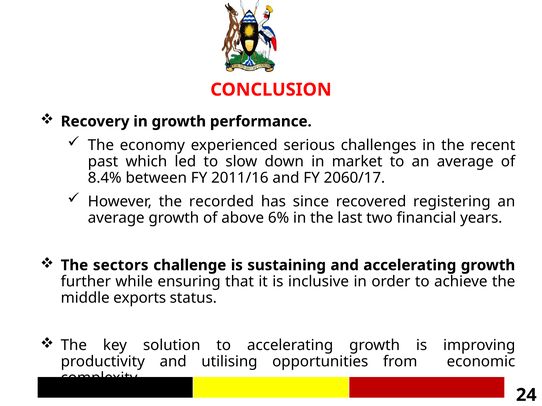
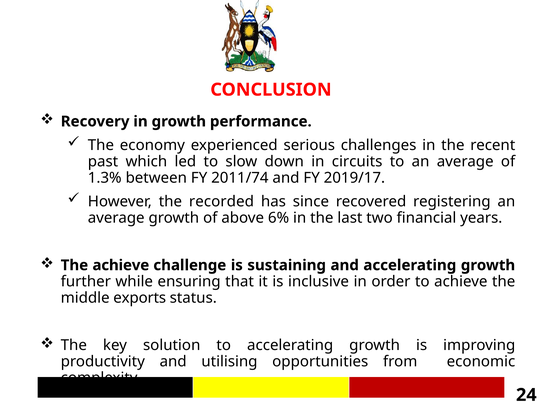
market: market -> circuits (357, 162)
8.4%: 8.4% -> 1.3% (105, 178)
2011/16: 2011/16 -> 2011/74 (240, 178)
2060/17: 2060/17 -> 2019/17 (354, 178)
The sectors: sectors -> achieve (121, 266)
